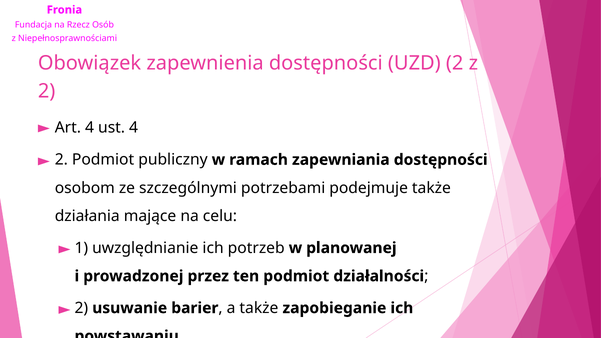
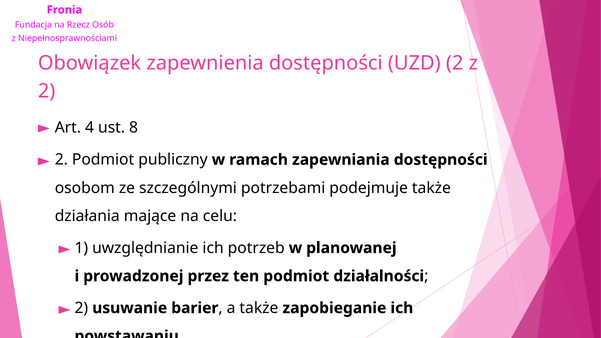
ust 4: 4 -> 8 (134, 128)
